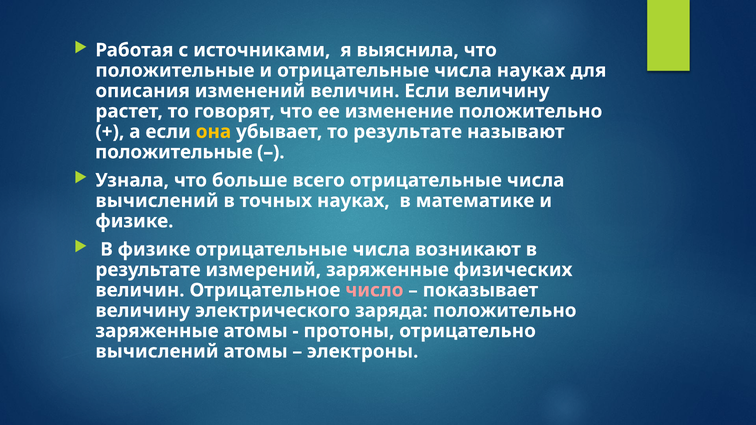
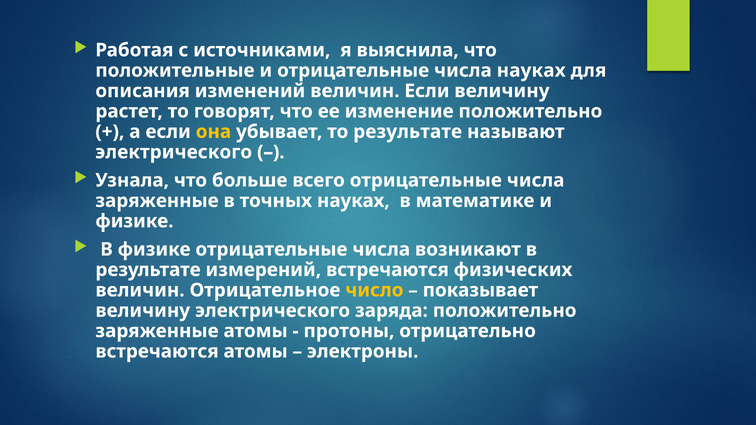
положительные: положительные -> электрического (174, 152)
вычислений: вычислений -> заряженные (157, 201)
измерений заряженные: заряженные -> встречаются (387, 270)
число colour: pink -> yellow (374, 290)
вычислений: вычислений -> встречаются (157, 352)
